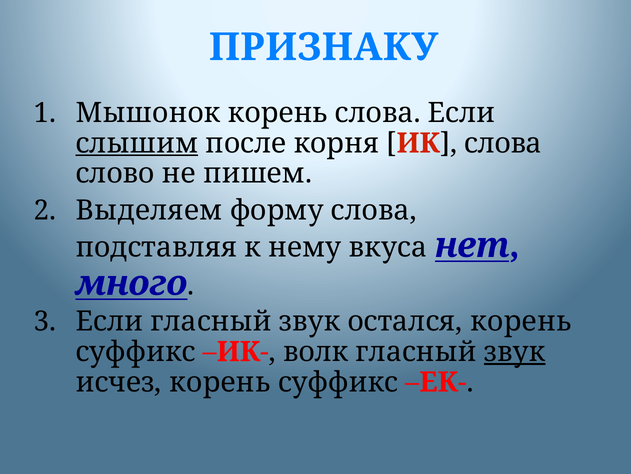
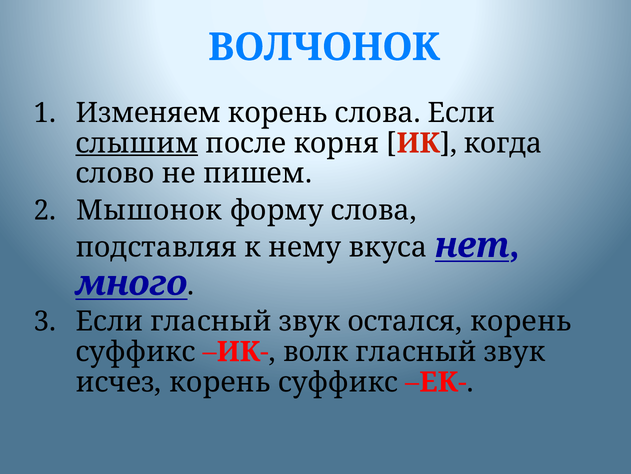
ПРИЗНАКУ: ПРИЗНАКУ -> ВОЛЧОНОК (324, 47)
Мышонок: Мышонок -> Изменяем (148, 113)
ИК слова: слова -> когда (503, 143)
Выделяем: Выделяем -> Мышонок (149, 210)
звук underline: present -> none (515, 351)
